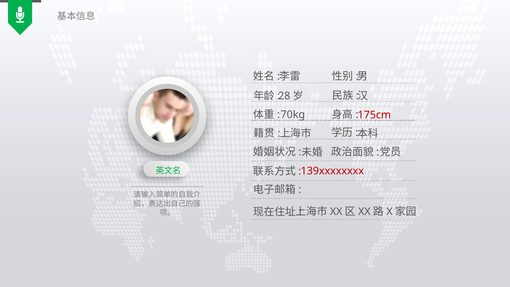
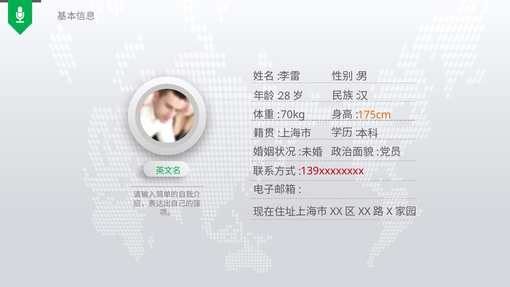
175cm colour: red -> orange (374, 115)
